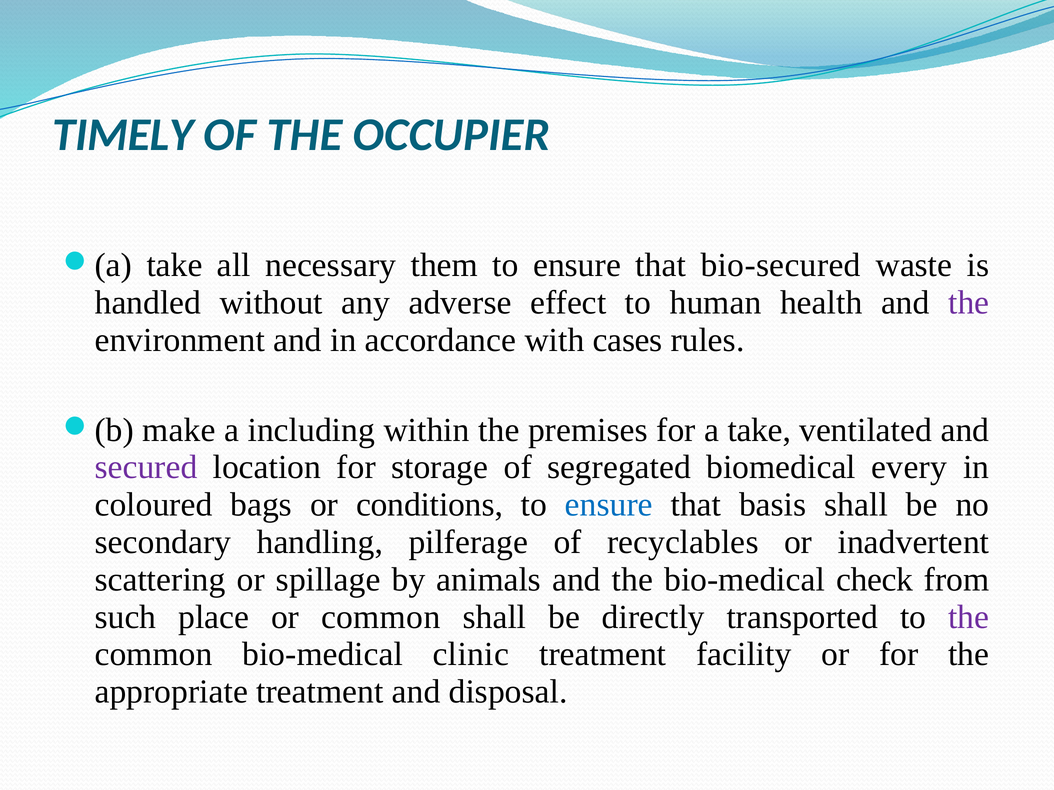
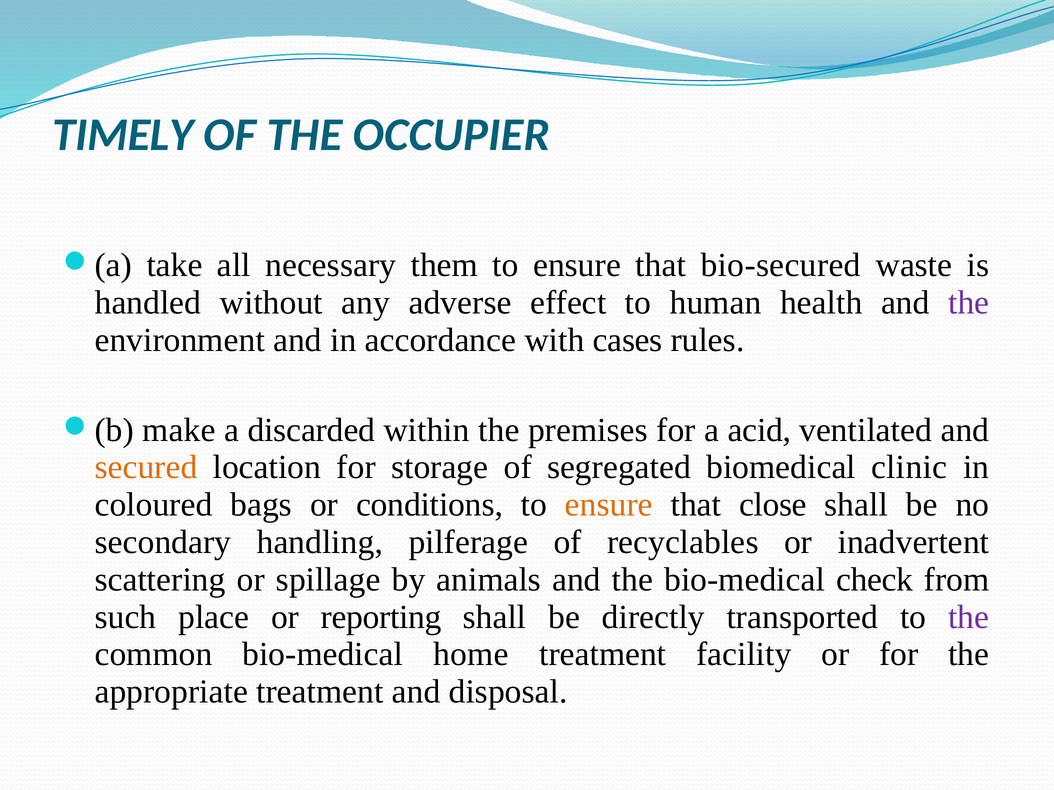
including: including -> discarded (311, 430)
a take: take -> acid (759, 430)
secured colour: purple -> orange (146, 468)
every: every -> clinic (909, 468)
ensure colour: blue -> orange (609, 505)
basis: basis -> close (773, 505)
or common: common -> reporting (381, 617)
clinic: clinic -> home (471, 655)
